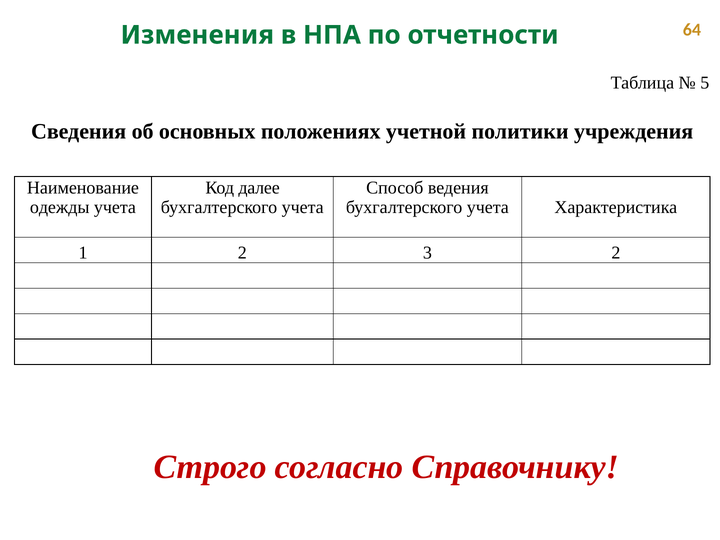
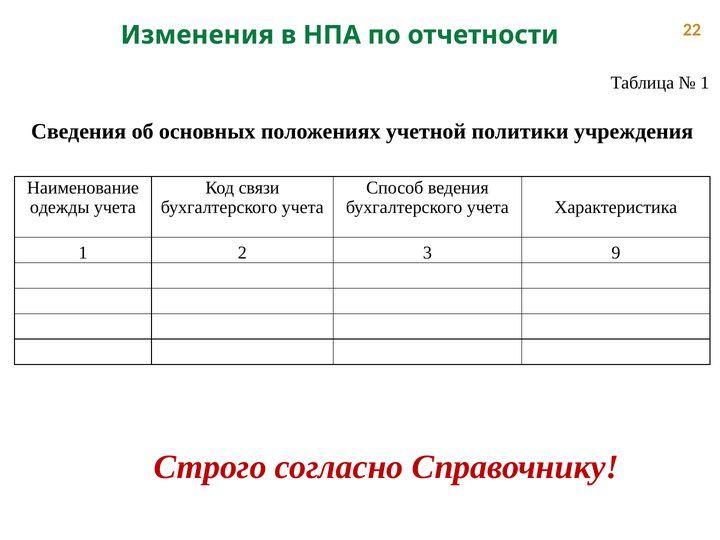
64: 64 -> 22 (692, 30)
5: 5 -> 1 (705, 83)
далее: далее -> связи (259, 188)
3 2: 2 -> 9 (616, 253)
